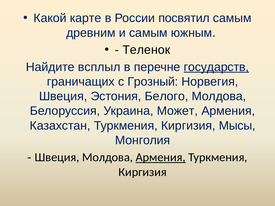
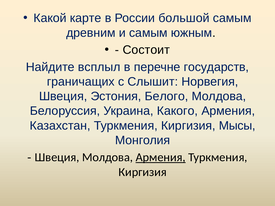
посвятил: посвятил -> большой (184, 18)
Теленок: Теленок -> Состоит (146, 50)
государств underline: present -> none (216, 67)
Грозный: Грозный -> Слышит (153, 82)
Может: Может -> Какого (177, 111)
